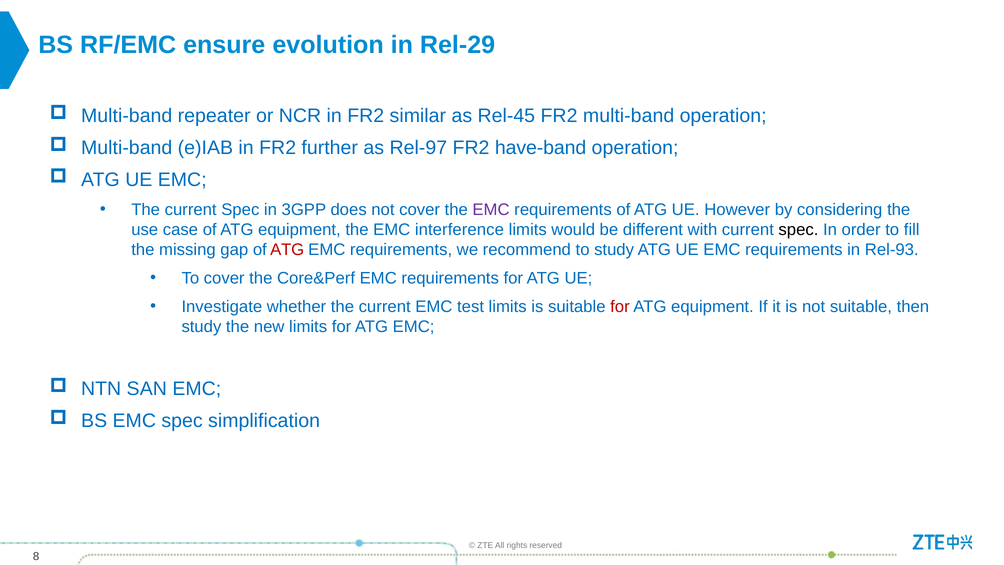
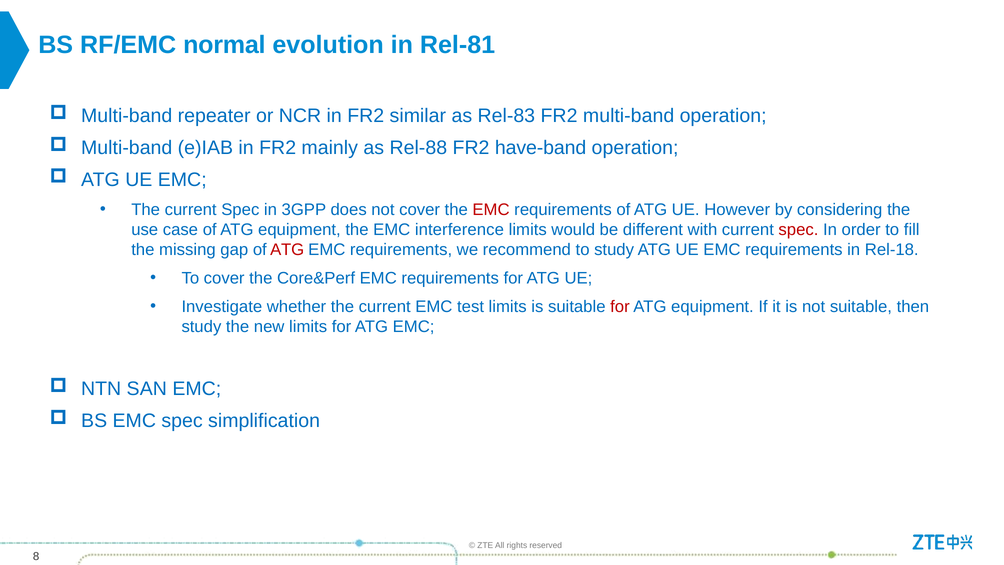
ensure: ensure -> normal (224, 45)
Rel-29: Rel-29 -> Rel-81 (458, 45)
Rel-45: Rel-45 -> Rel-83 (506, 116)
further: further -> mainly (330, 148)
Rel-97: Rel-97 -> Rel-88 (418, 148)
EMC colour: purple -> red (491, 210)
spec colour: black -> red (798, 230)
Rel-93: Rel-93 -> Rel-18 (892, 250)
